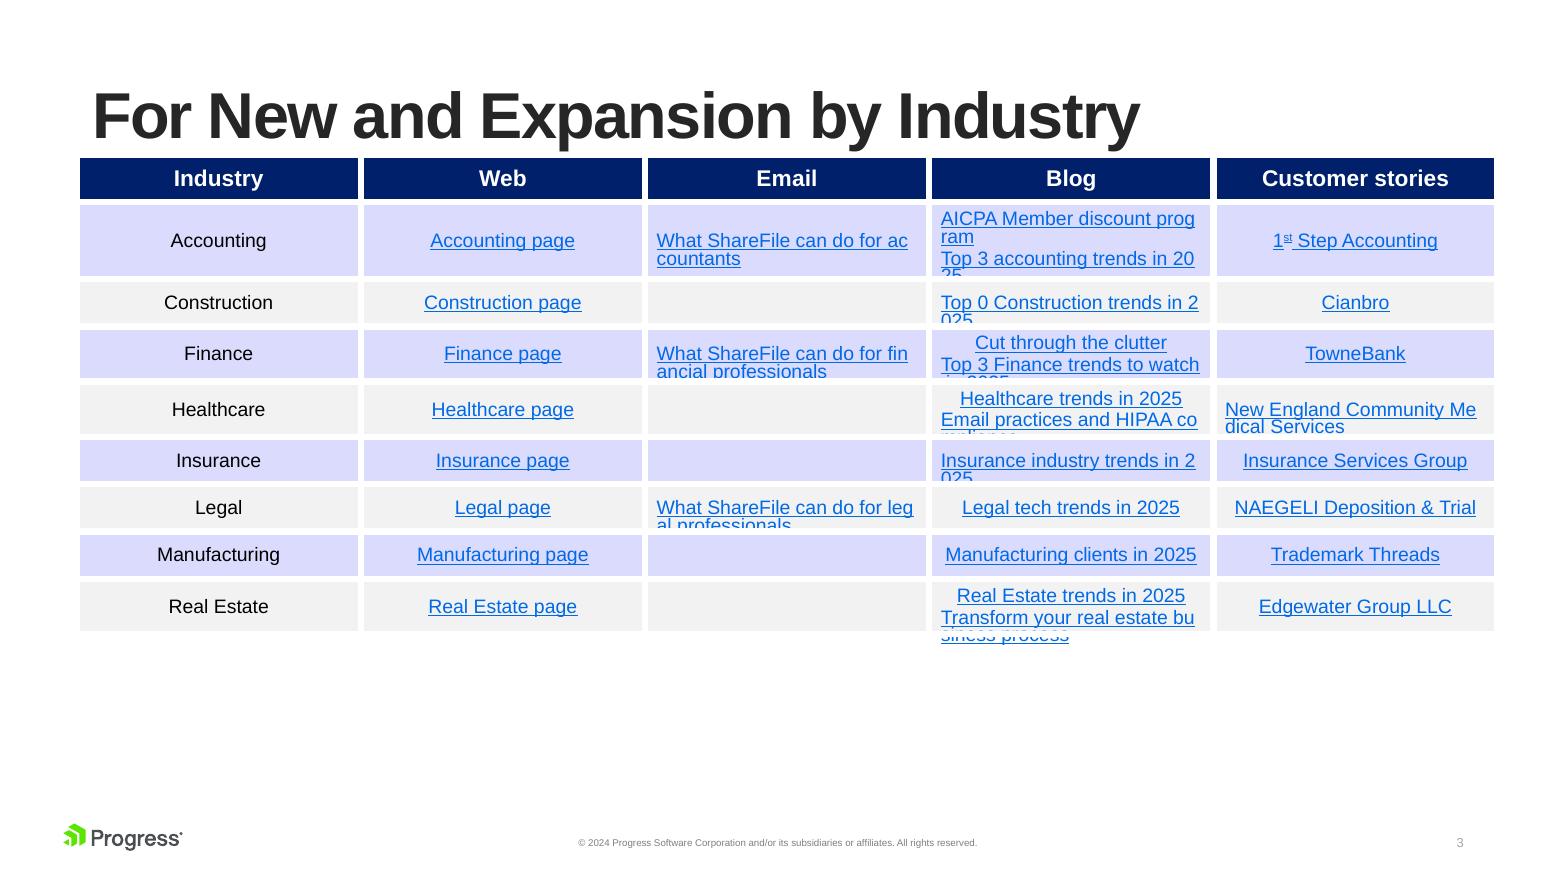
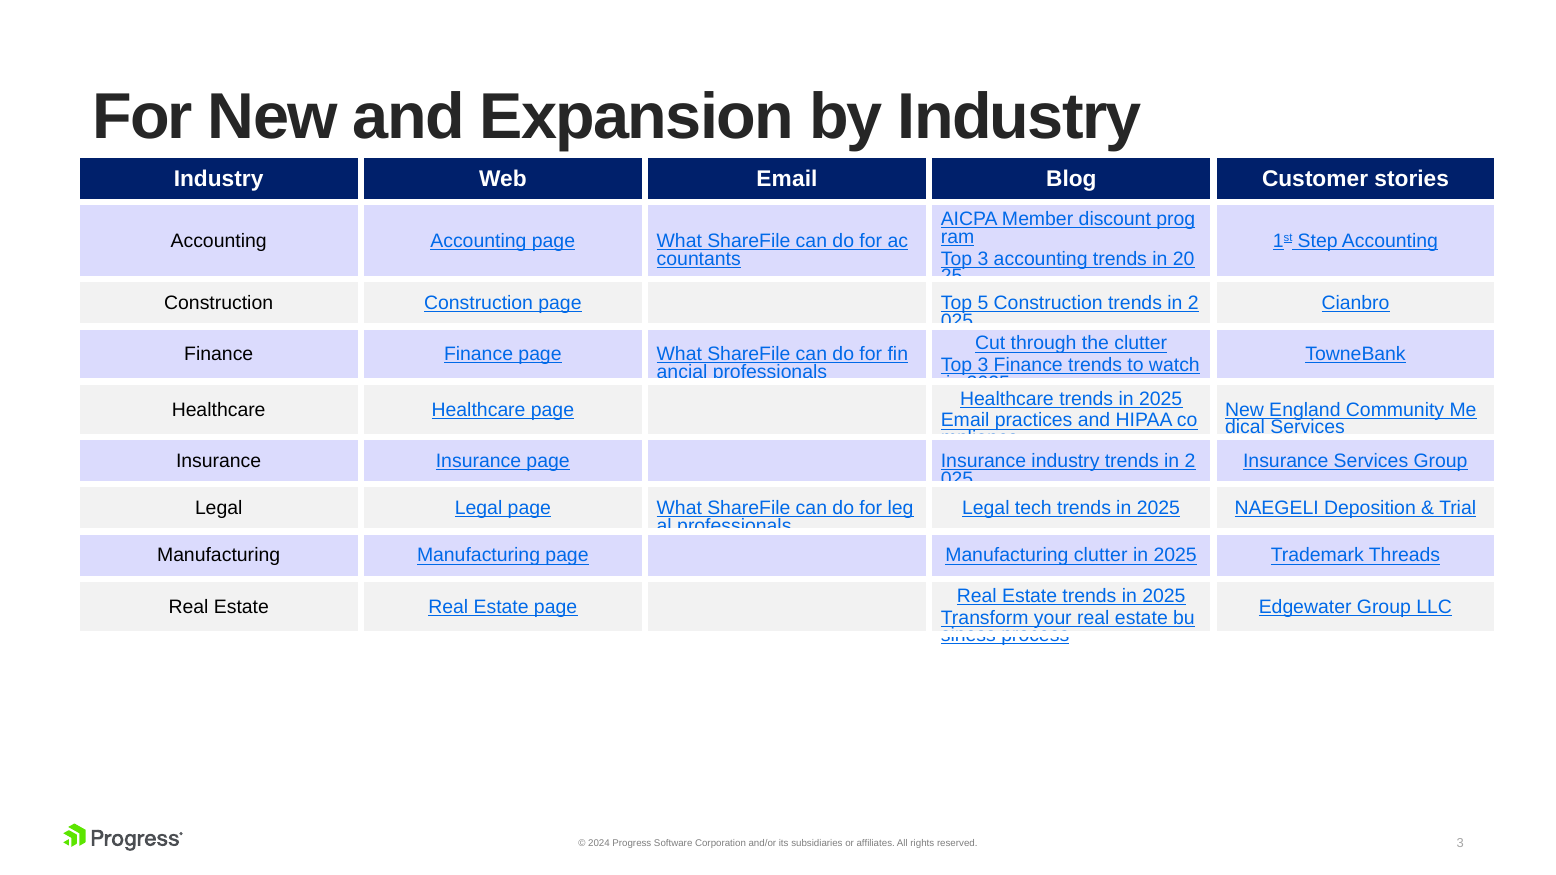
0: 0 -> 5 (983, 303)
Manufacturing clients: clients -> clutter (1101, 556)
